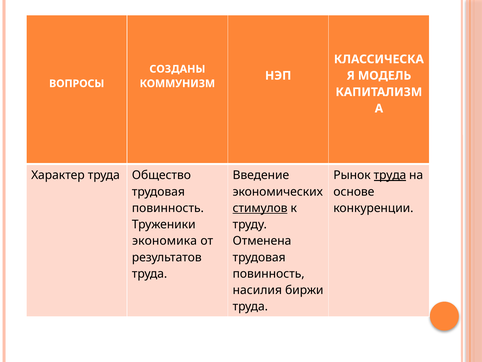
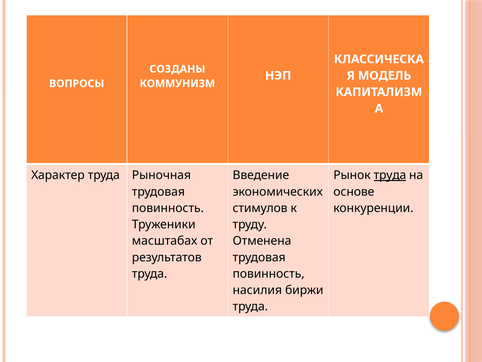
Общество: Общество -> Рыночная (161, 175)
стимулов underline: present -> none (260, 208)
экономика: экономика -> масштабах (165, 241)
